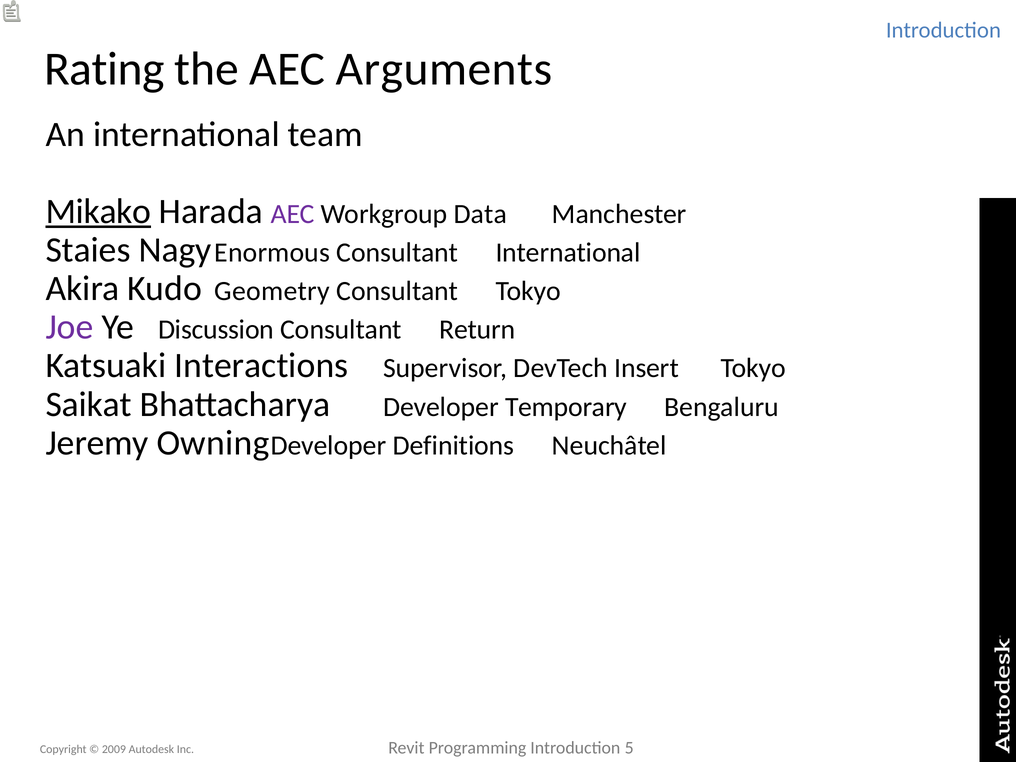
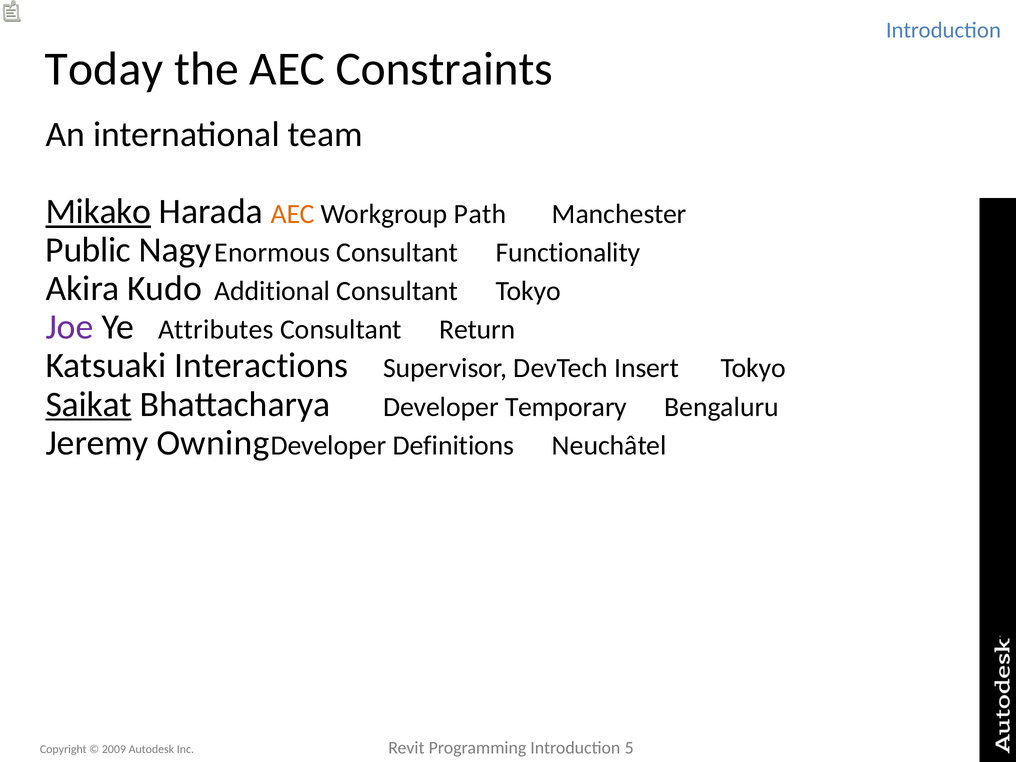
Rating: Rating -> Today (104, 69)
Arguments: Arguments -> Constraints (444, 69)
AEC colour: purple -> orange (293, 214)
Data: Data -> Path (480, 214)
Staies: Staies -> Public (88, 250)
Consultant International: International -> Functionality (568, 253)
Geometry: Geometry -> Additional (272, 291)
Discussion: Discussion -> Attributes (216, 330)
Saikat underline: none -> present (89, 404)
